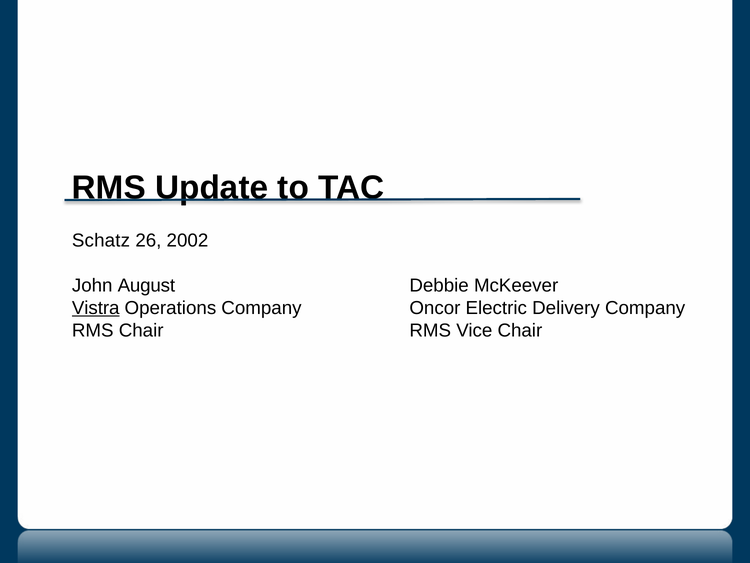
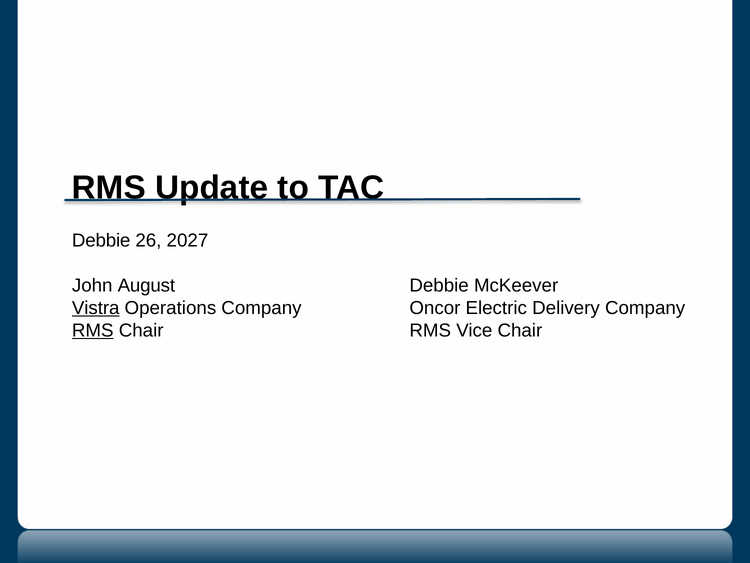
Schatz: Schatz -> Debbie (101, 240)
2002: 2002 -> 2027 (187, 240)
RMS underline: none -> present (93, 330)
